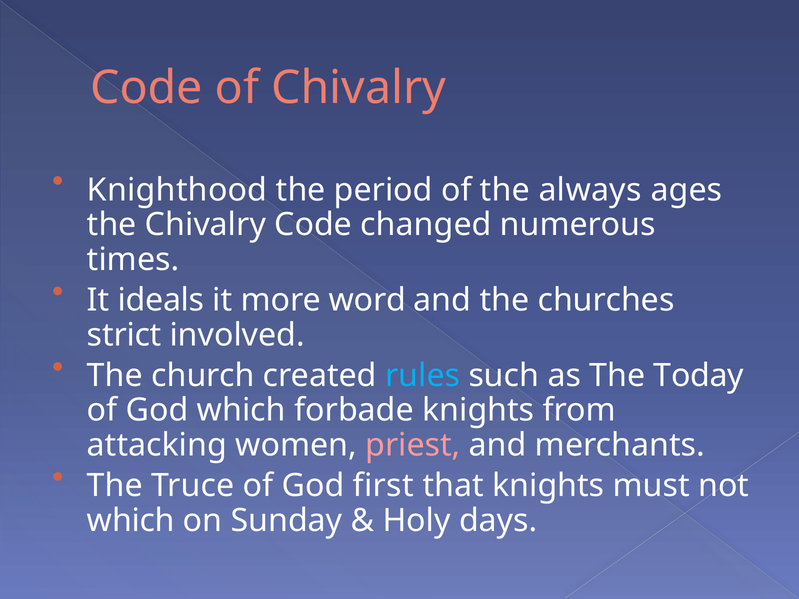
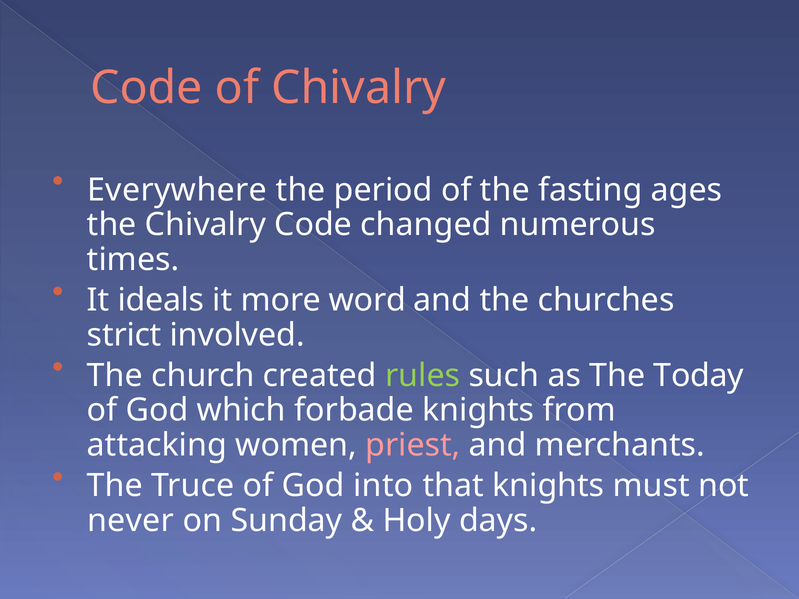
Knighthood: Knighthood -> Everywhere (177, 190)
always: always -> fasting (590, 190)
rules colour: light blue -> light green (423, 376)
first: first -> into (383, 486)
which: which -> never (131, 521)
